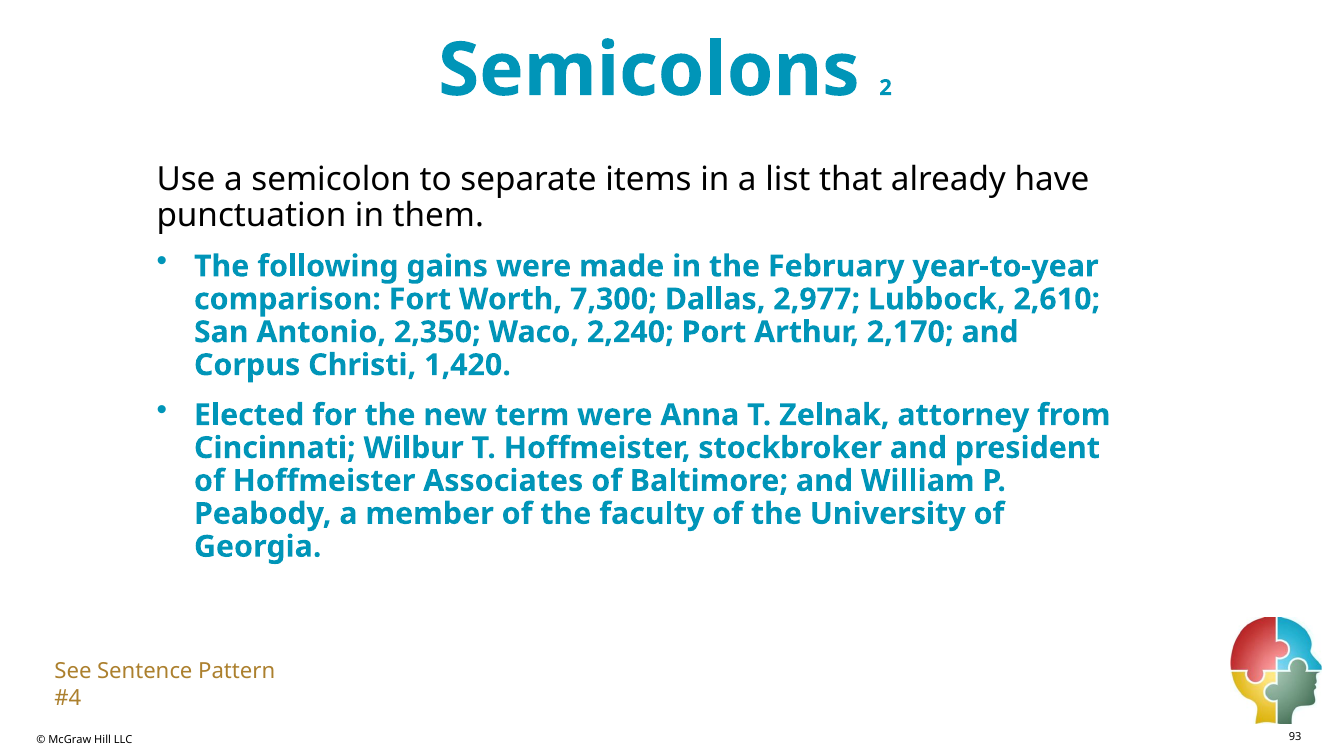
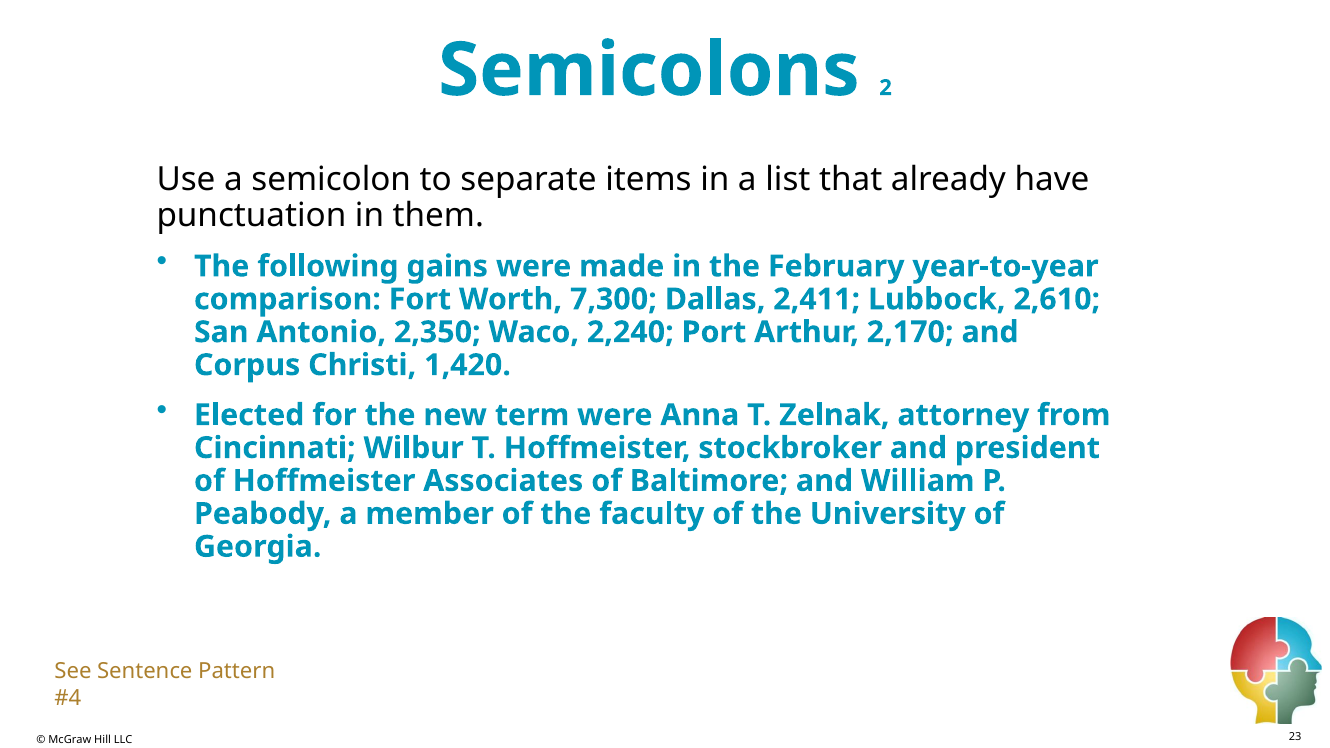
2,977: 2,977 -> 2,411 (817, 299)
93: 93 -> 23 (1295, 737)
